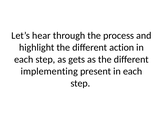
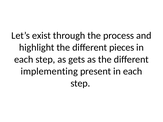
hear: hear -> exist (41, 36)
action: action -> pieces (122, 48)
